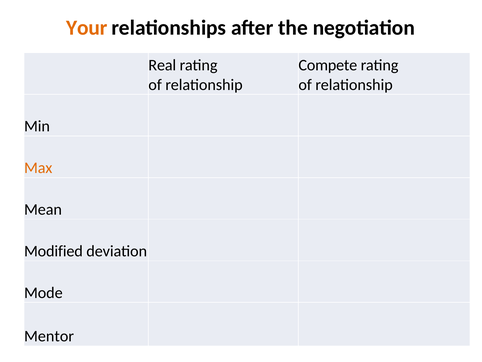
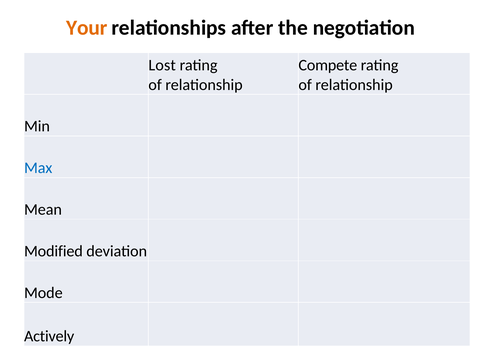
Real: Real -> Lost (162, 65)
Max colour: orange -> blue (38, 168)
Mentor: Mentor -> Actively (49, 336)
